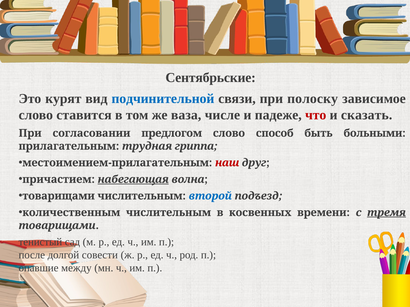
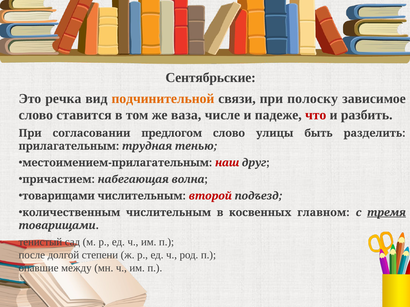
курят: курят -> речка (63, 99)
подчинительной colour: blue -> orange (163, 99)
сказать: сказать -> разбить (367, 115)
способ: способ -> улицы (275, 133)
больными: больными -> разделить (375, 133)
гриппа: гриппа -> тенью (196, 146)
набегающая underline: present -> none (133, 180)
второй colour: blue -> red (210, 196)
времени: времени -> главном (323, 213)
совести: совести -> степени (100, 255)
